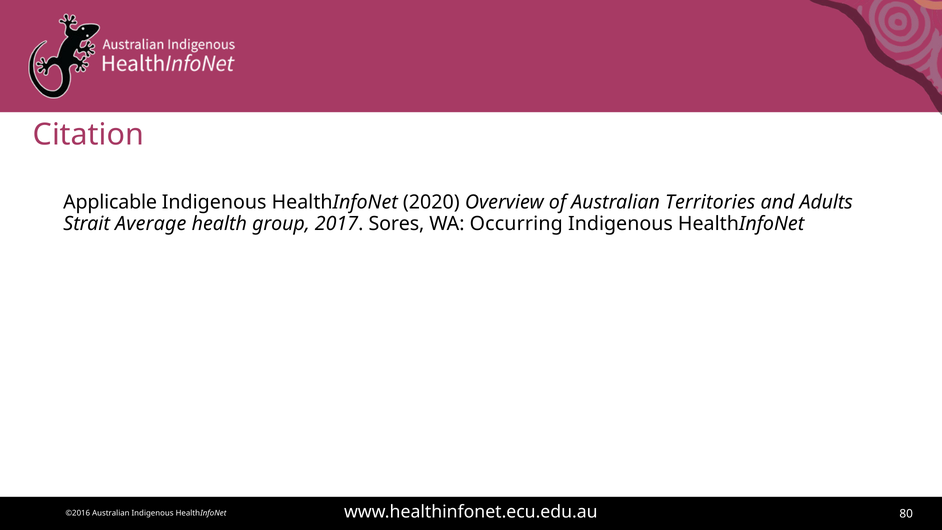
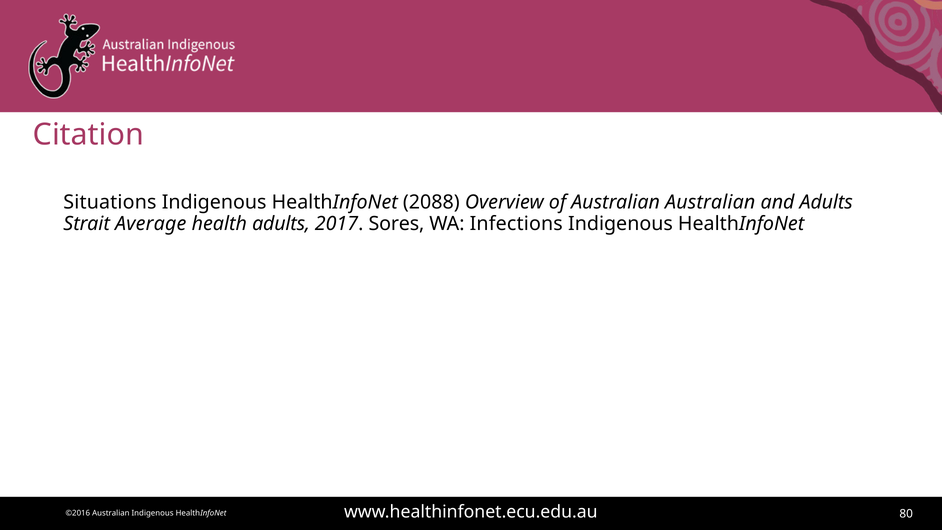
Applicable: Applicable -> Situations (110, 202)
2020: 2020 -> 2088 (431, 202)
Australian Territories: Territories -> Australian (710, 202)
health group: group -> adults (281, 224)
Occurring: Occurring -> Infections (516, 224)
